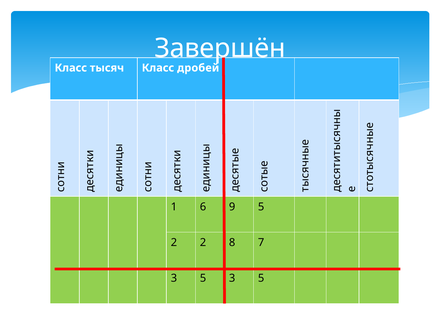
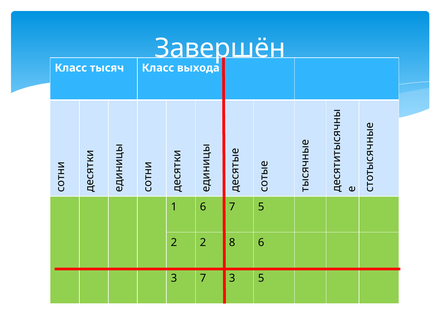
дробей: дробей -> выхода (198, 68)
6 9: 9 -> 7 (232, 207)
8 7: 7 -> 6 (261, 242)
5: 5 -> 7 (203, 278)
